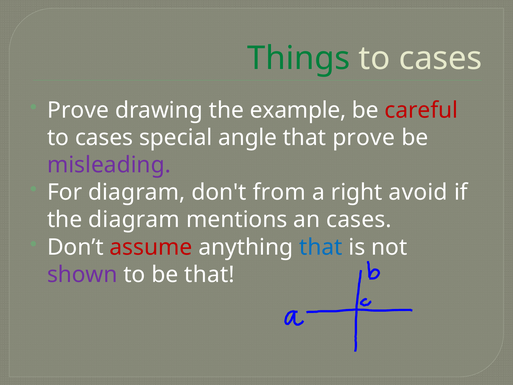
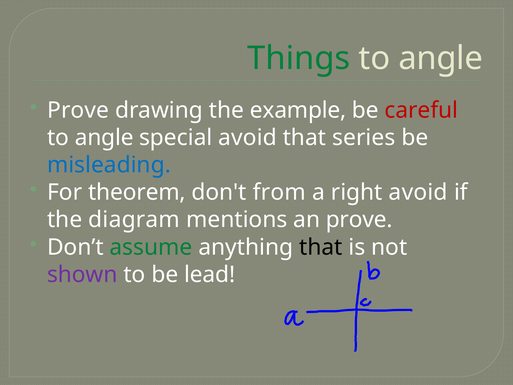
cases: cases -> angle (441, 58)
cases: cases -> angle (104, 138)
special angle: angle -> avoid (248, 138)
that prove: prove -> series (364, 138)
misleading colour: purple -> blue (109, 165)
For diagram: diagram -> theorem (137, 192)
an cases: cases -> prove (359, 220)
assume colour: red -> green (151, 247)
that colour: blue -> black (321, 247)
be that: that -> lead (210, 274)
